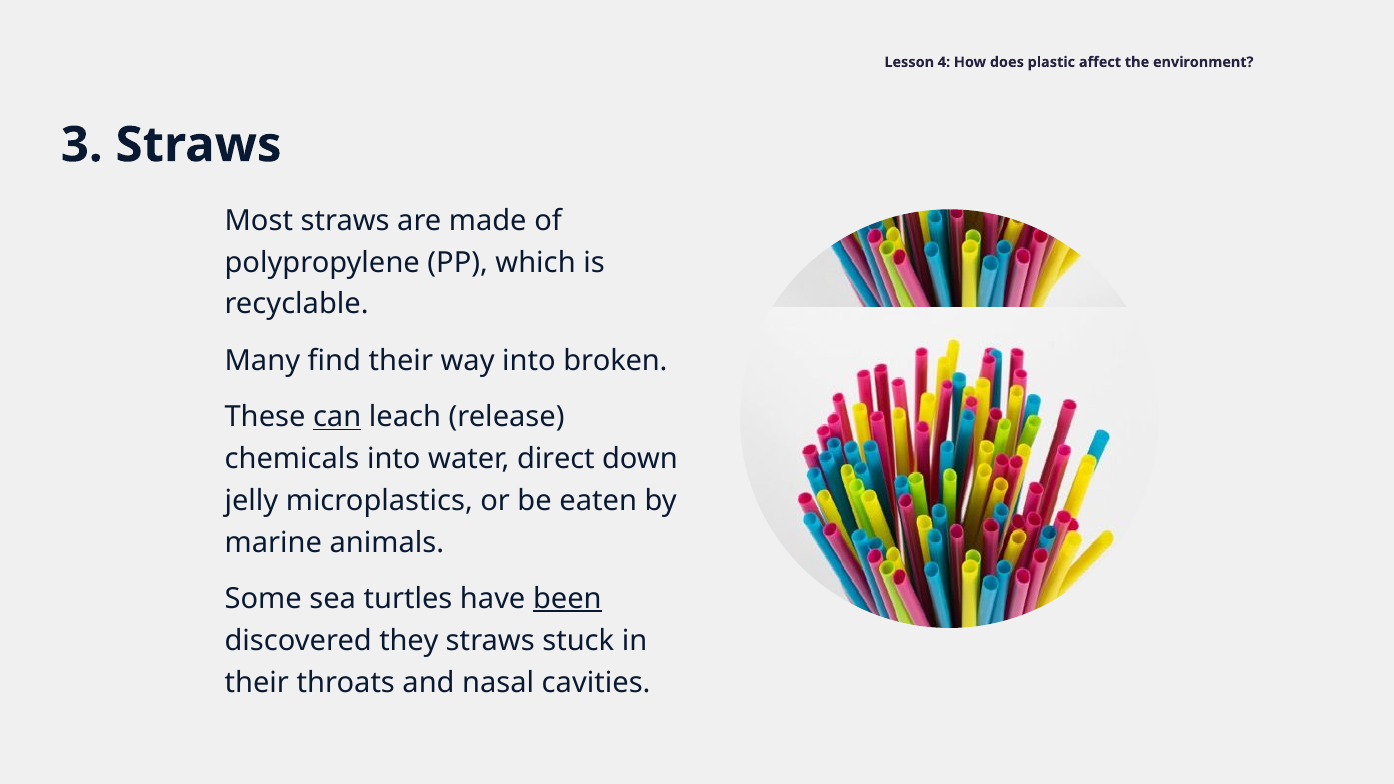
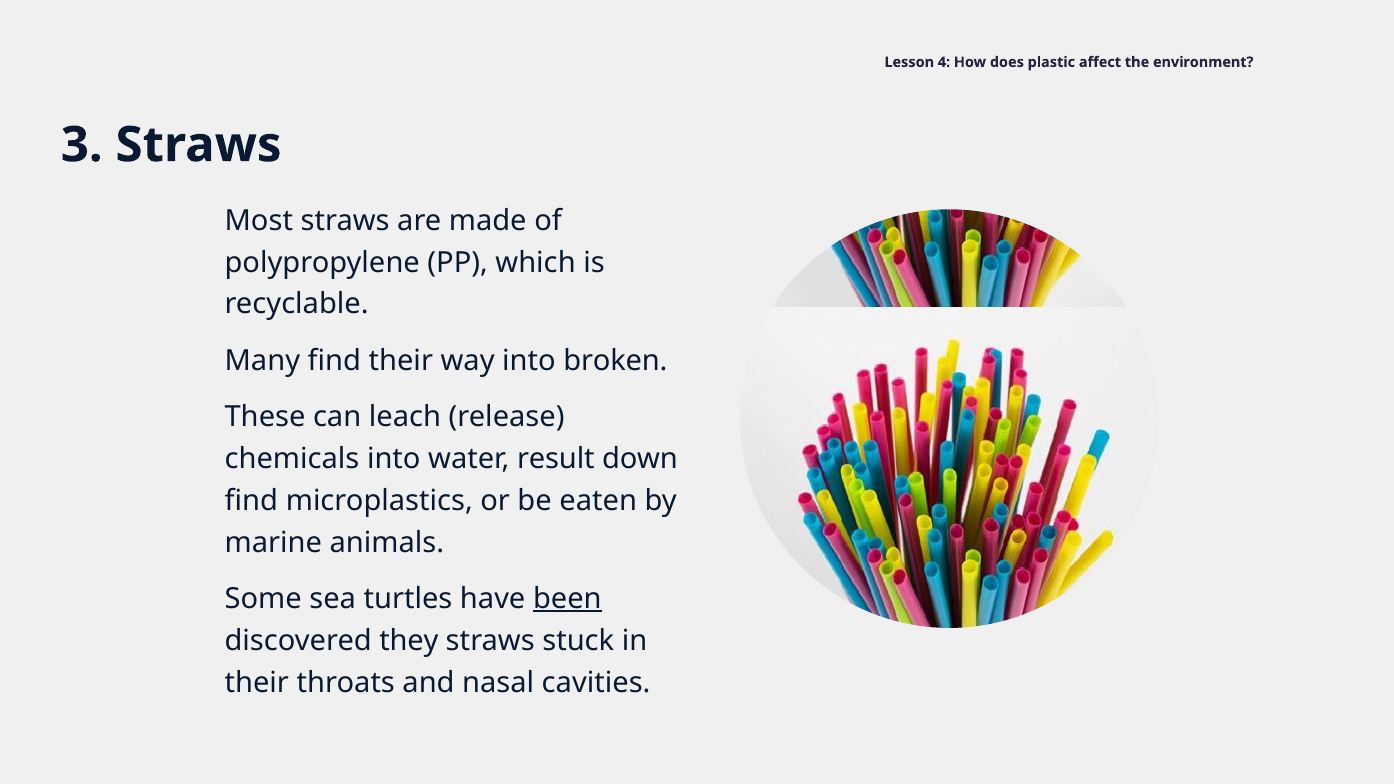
can underline: present -> none (337, 417)
direct: direct -> result (556, 459)
jelly: jelly -> find (251, 501)
